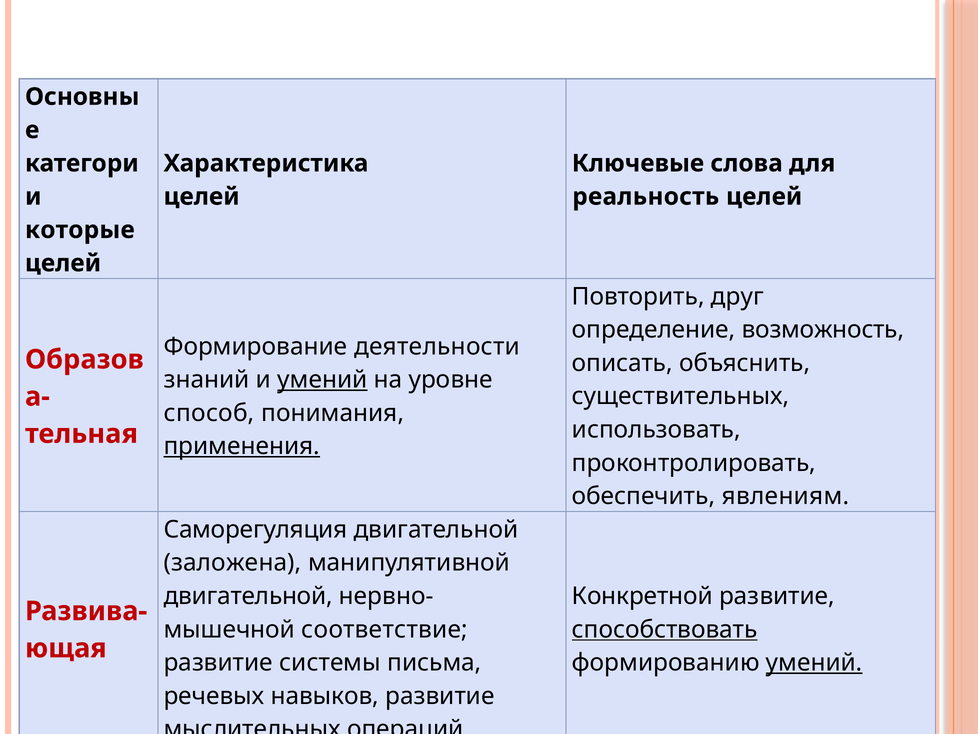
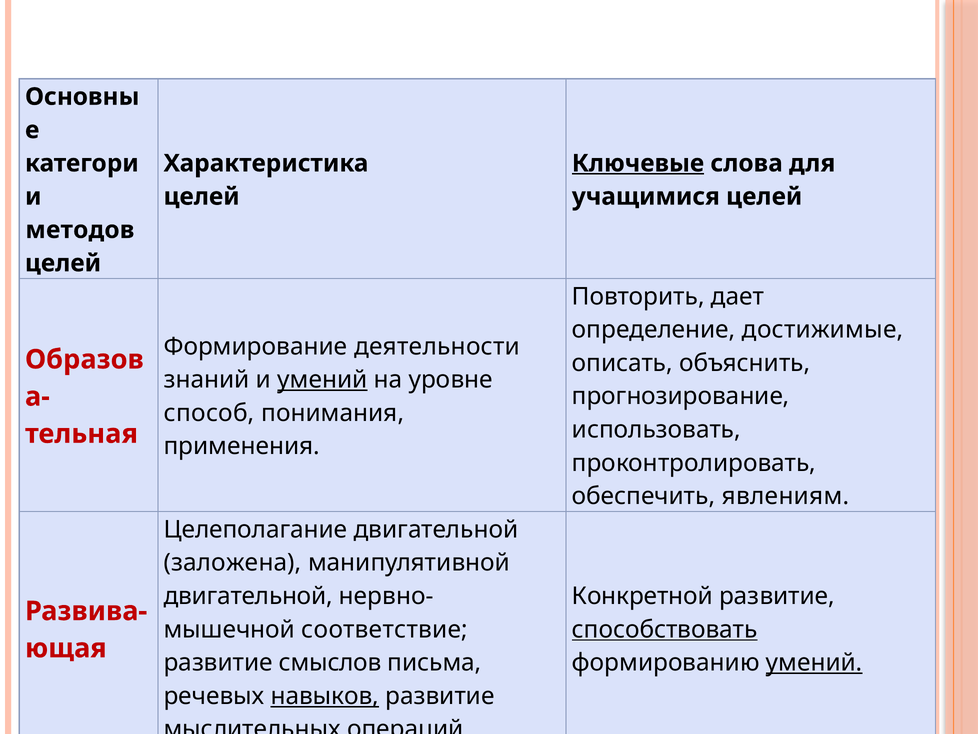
Ключевые underline: none -> present (638, 163)
реальность: реальность -> учащимися (646, 197)
которые: которые -> методов (80, 230)
друг: друг -> дает (737, 296)
возможность: возможность -> достижимые (823, 330)
существительных: существительных -> прогнозирование (681, 396)
применения underline: present -> none (242, 446)
Саморегуляция: Саморегуляция -> Целеполагание (255, 529)
системы: системы -> смыслов (330, 662)
навыков underline: none -> present (325, 696)
